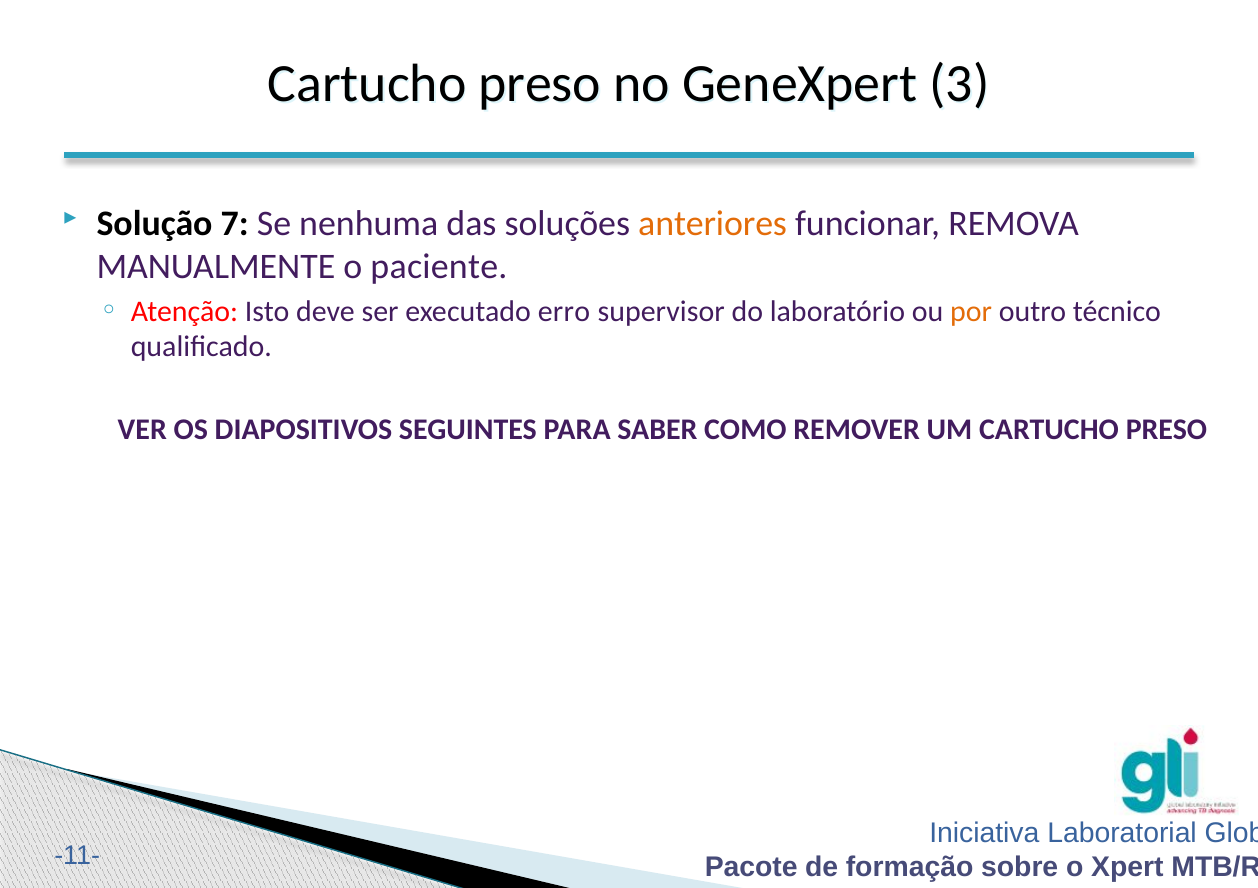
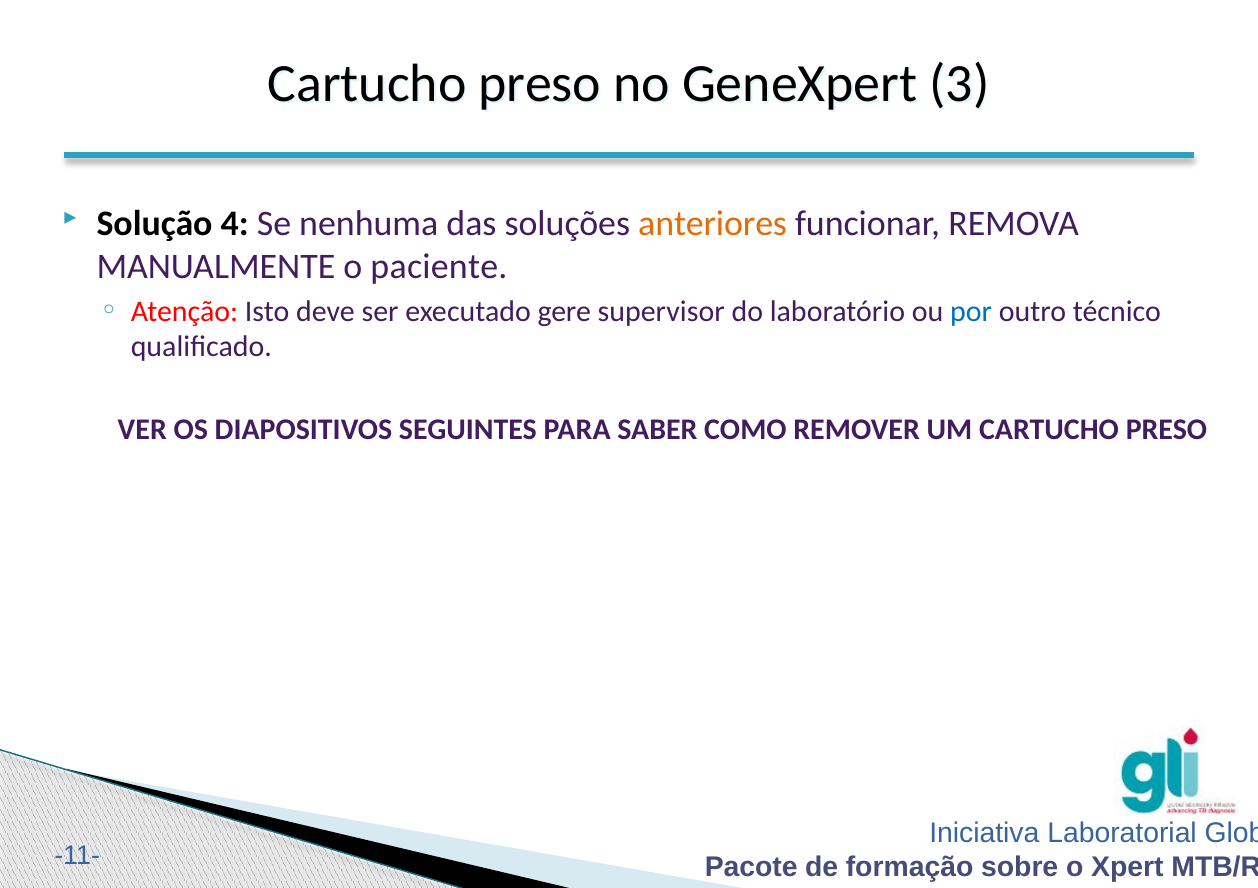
7: 7 -> 4 (235, 223)
erro: erro -> gere (564, 311)
por colour: orange -> blue (971, 311)
